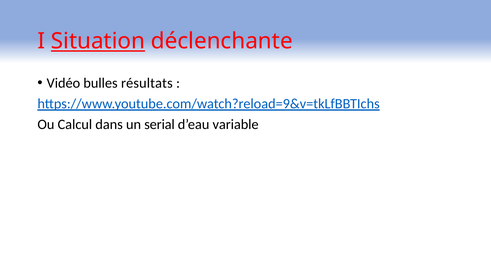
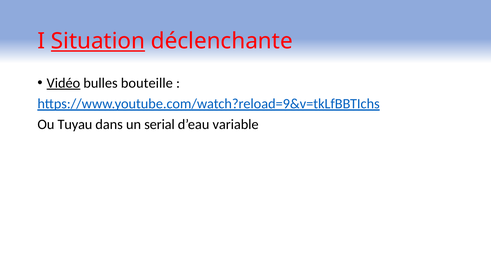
Vidéo underline: none -> present (63, 83)
résultats: résultats -> bouteille (147, 83)
Calcul: Calcul -> Tuyau (75, 124)
